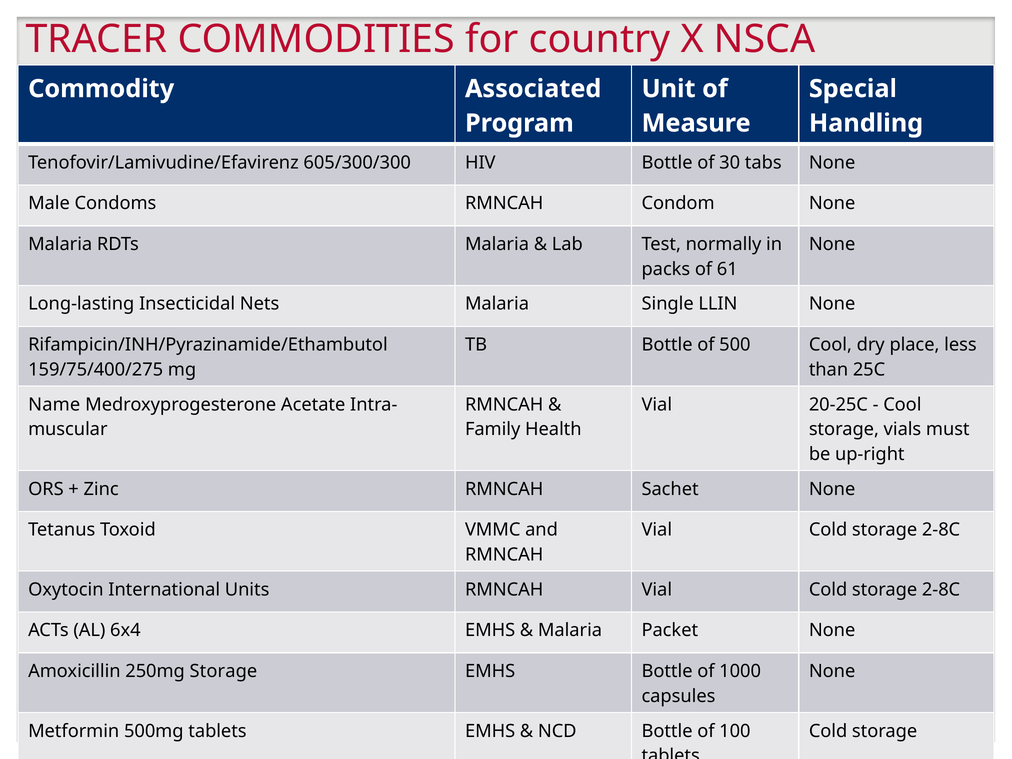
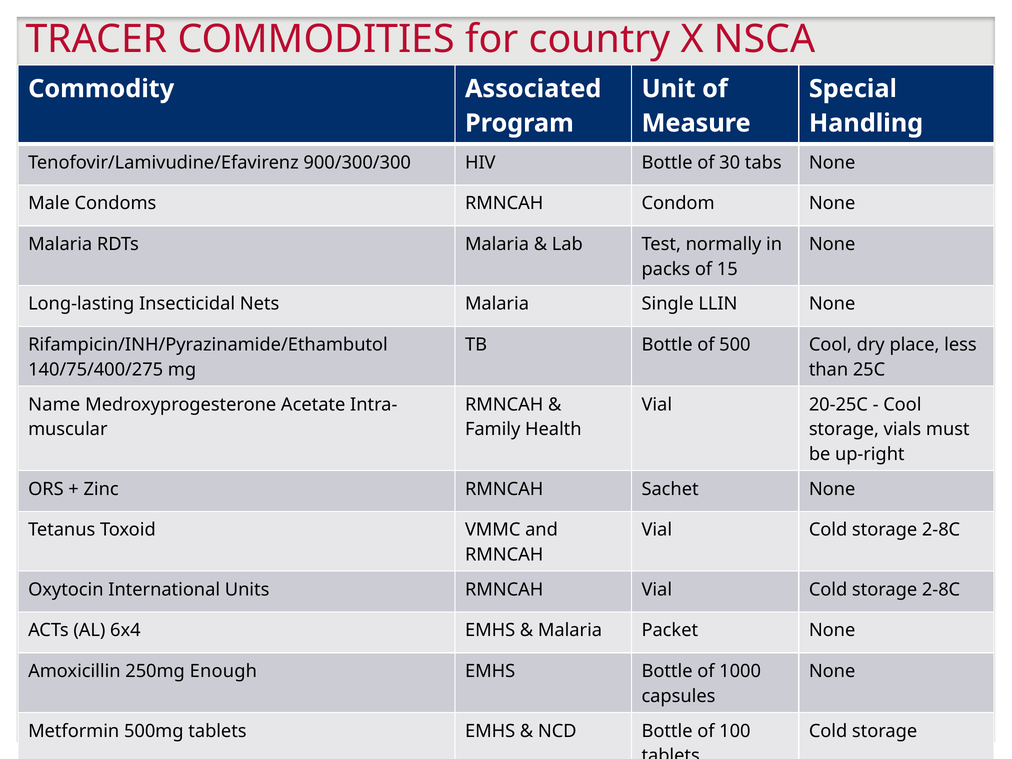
605/300/300: 605/300/300 -> 900/300/300 (357, 163)
61: 61 -> 15 (727, 269)
159/75/400/275: 159/75/400/275 -> 140/75/400/275 (96, 370)
250mg Storage: Storage -> Enough (223, 671)
